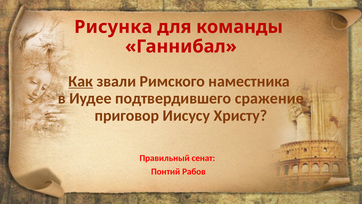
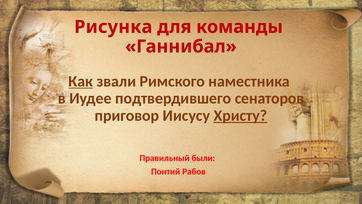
сражение: сражение -> сенаторов (269, 98)
Христу underline: none -> present (240, 115)
сенат: сенат -> были (203, 158)
